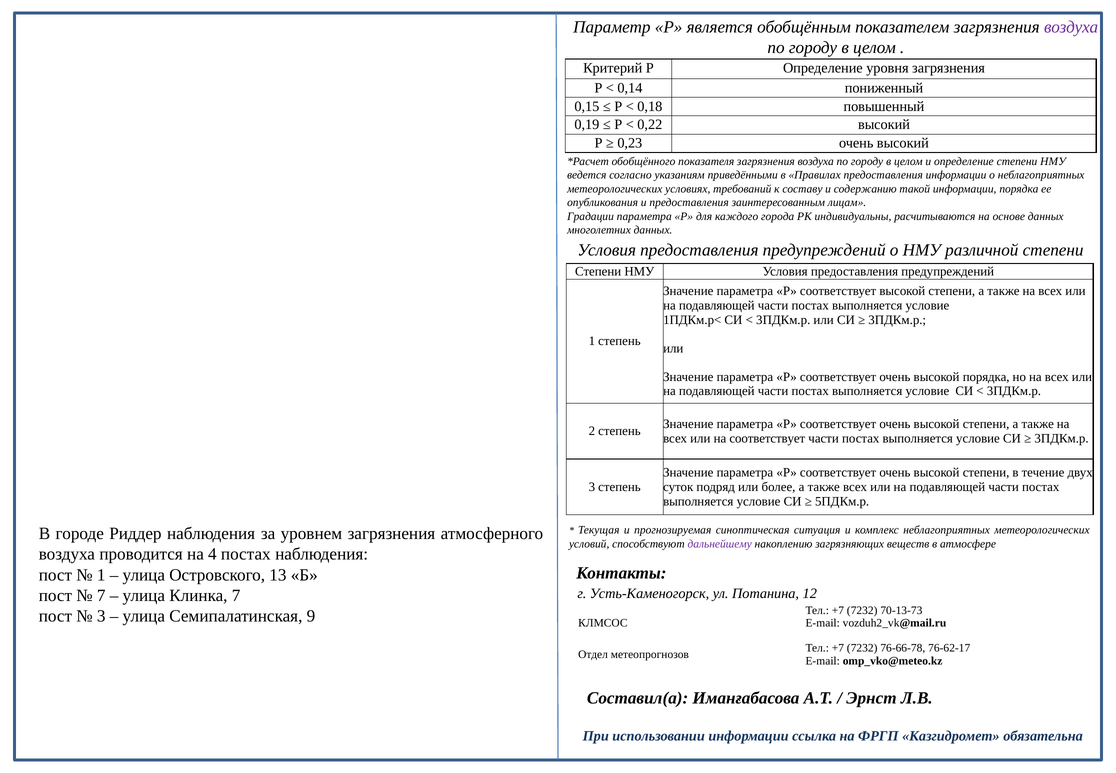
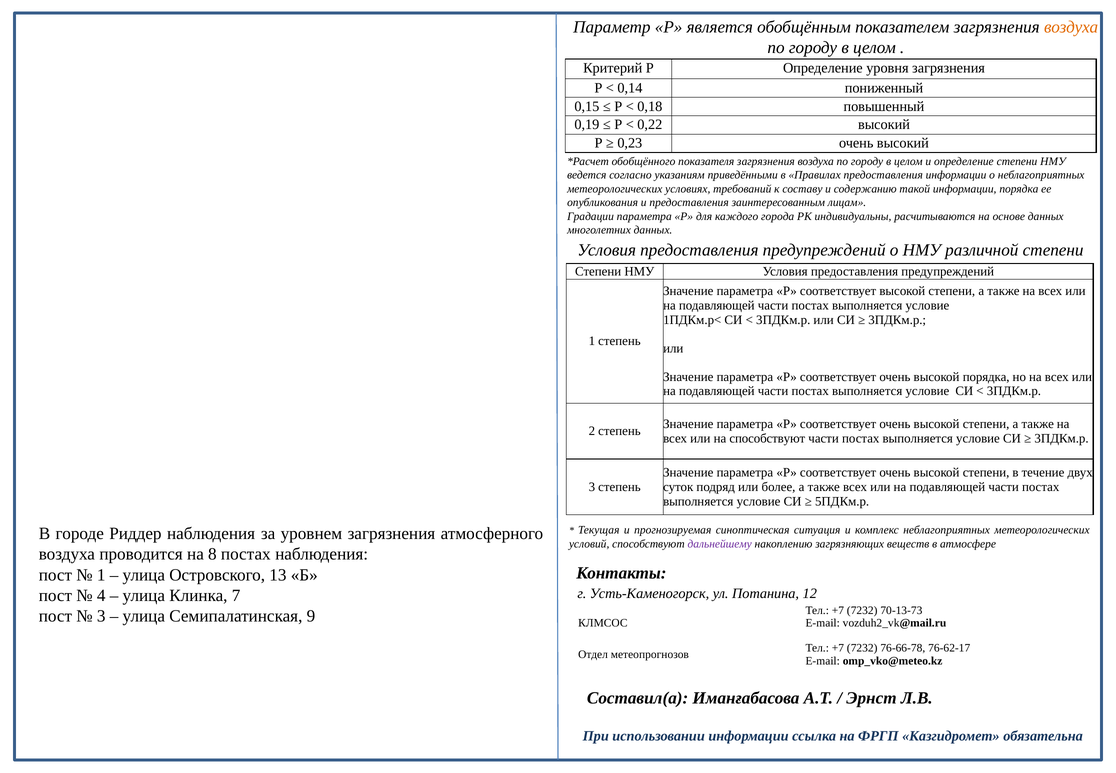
воздуха colour: purple -> orange (1071, 27)
на соответствует: соответствует -> способствуют (767, 438)
4: 4 -> 8 (212, 554)
7: 7 -> 4 (101, 595)
